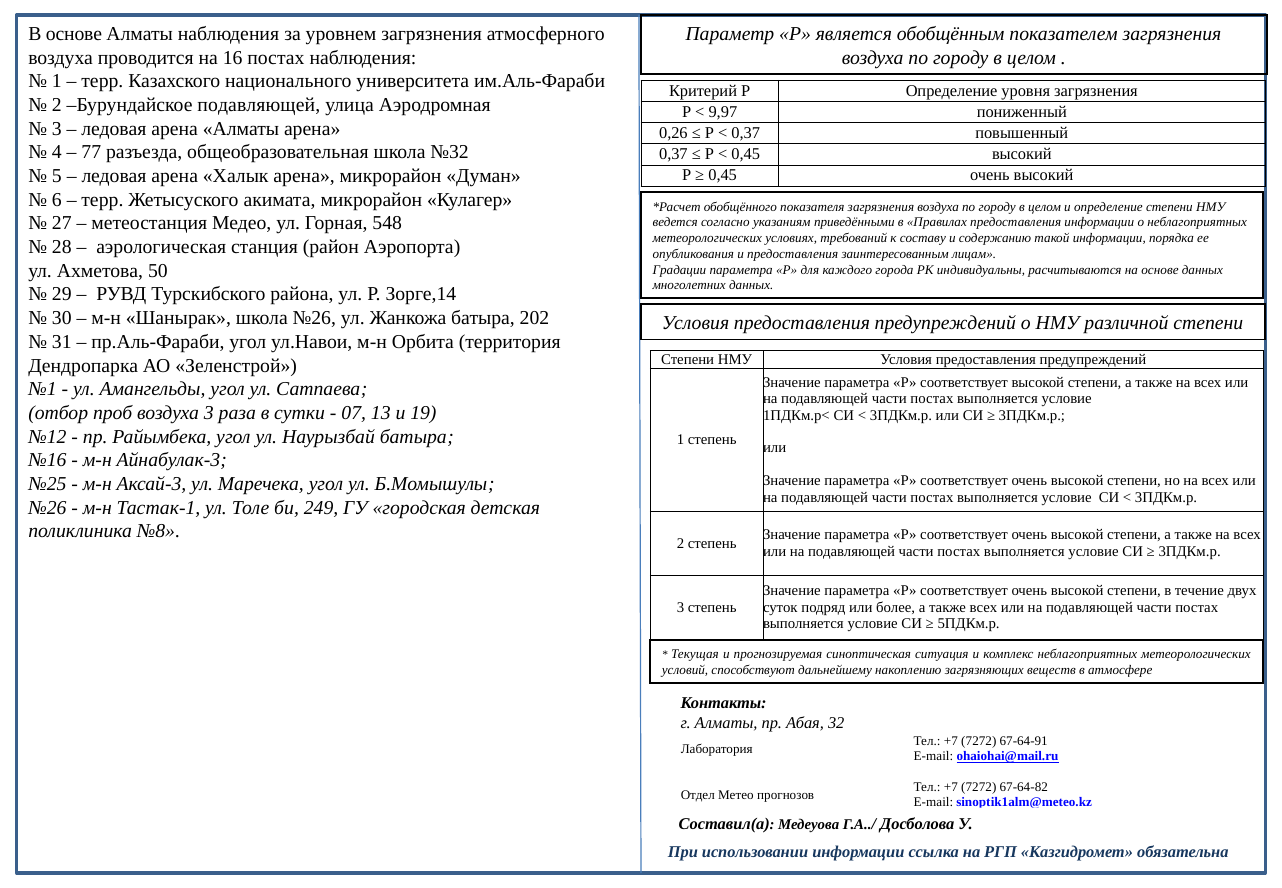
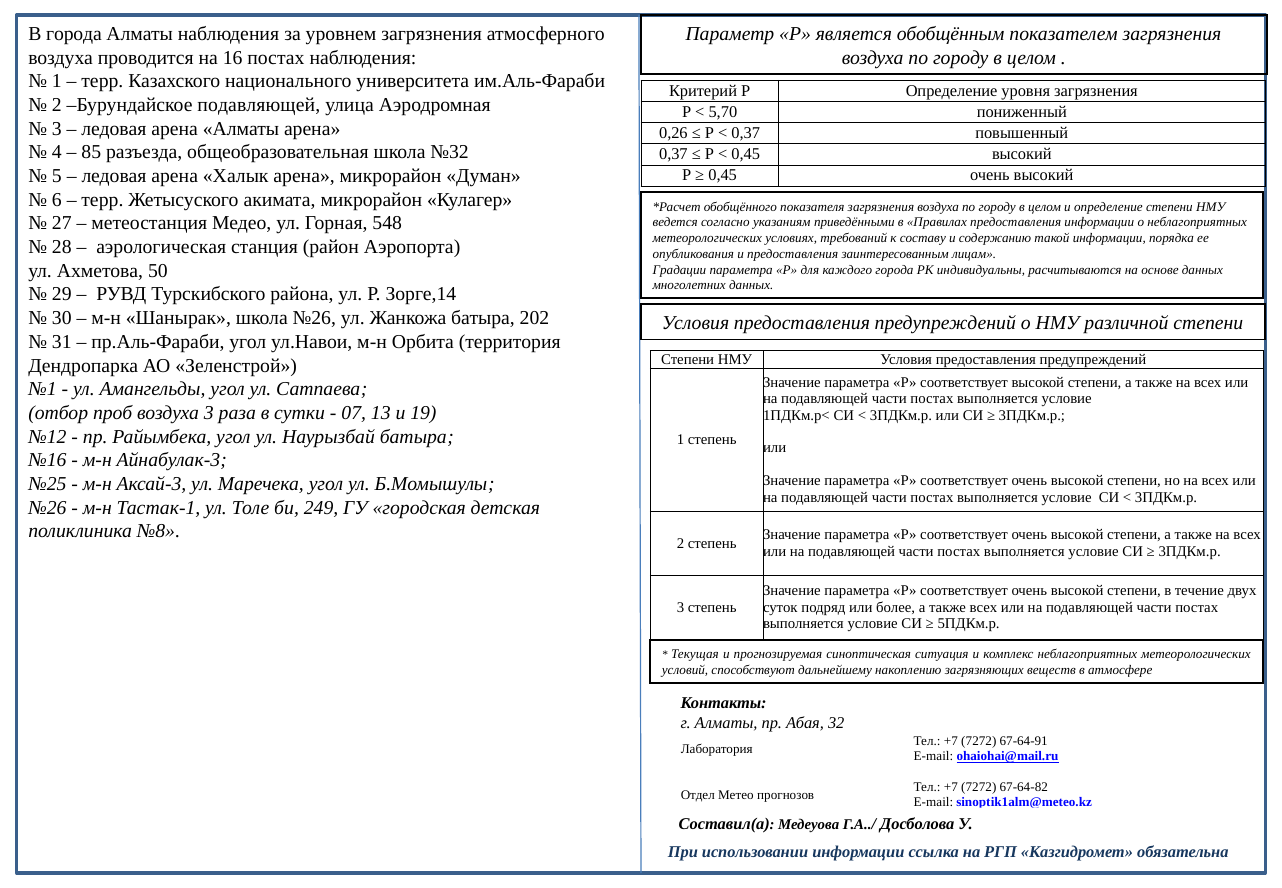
В основе: основе -> города (74, 34)
9,97: 9,97 -> 5,70 (723, 112)
77: 77 -> 85 (91, 152)
